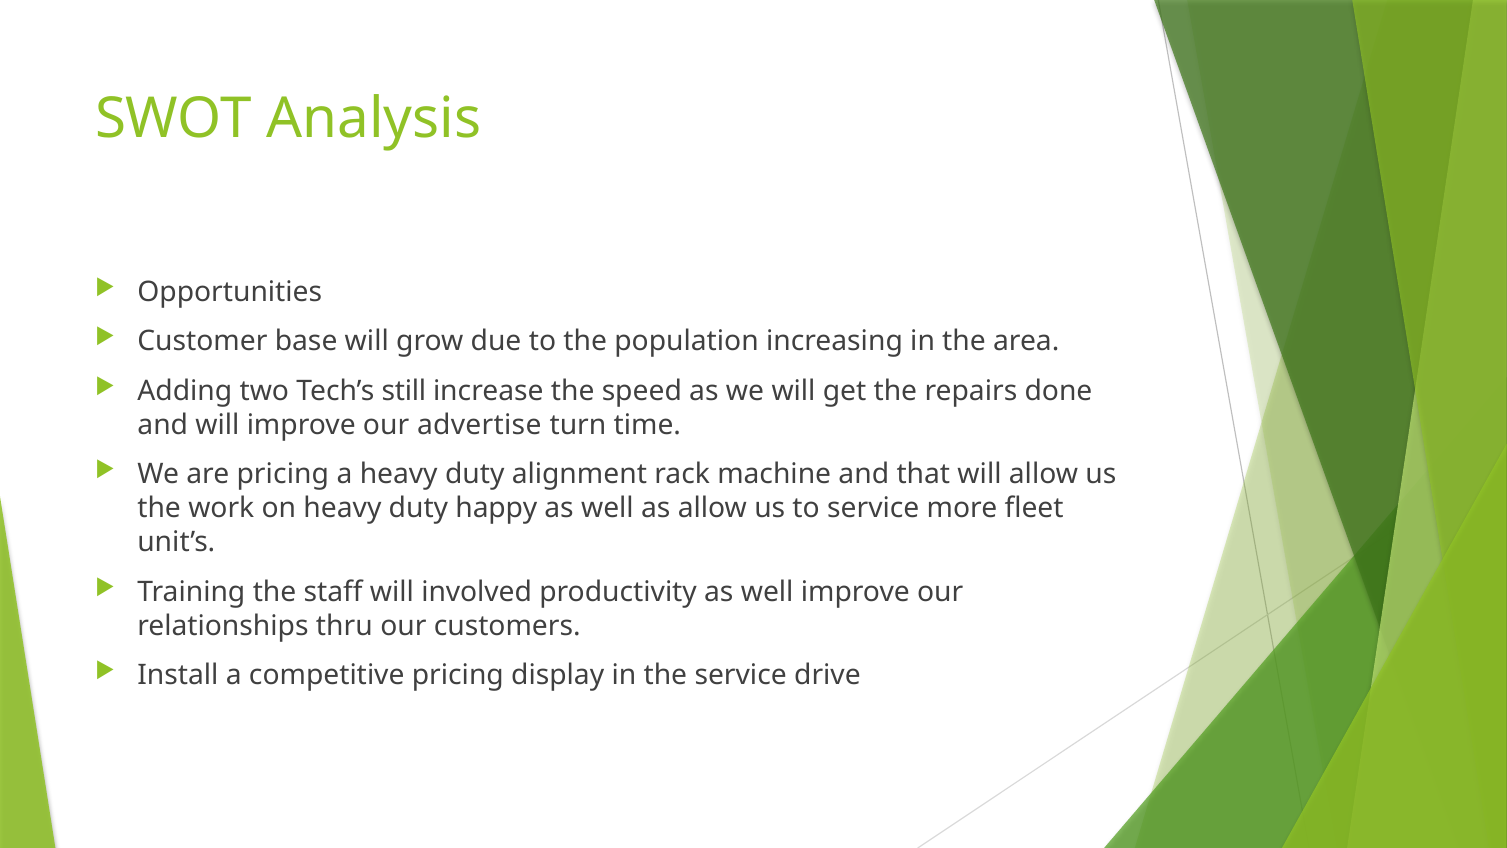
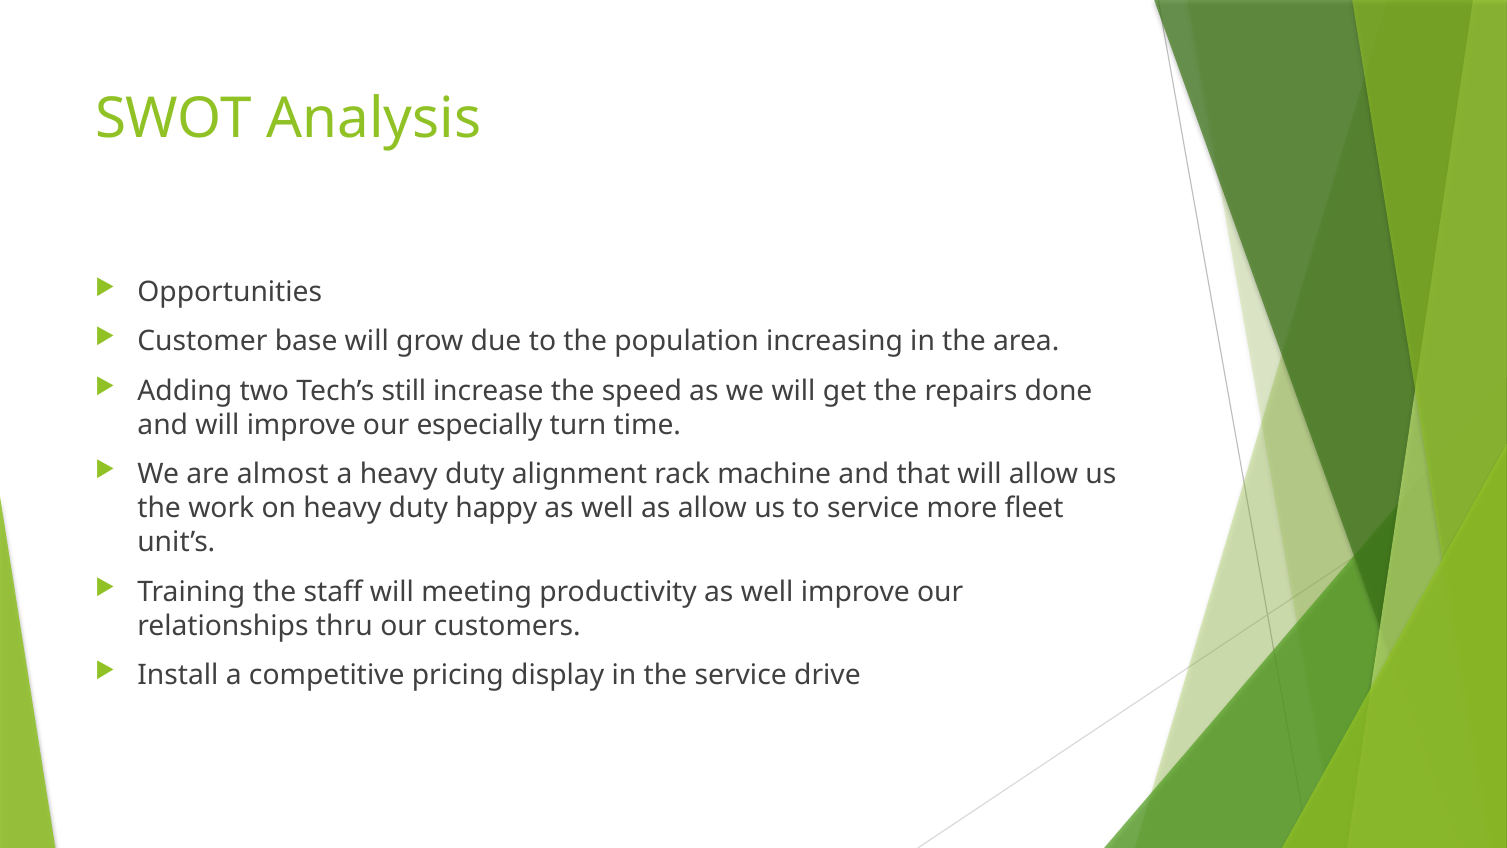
advertise: advertise -> especially (480, 425)
are pricing: pricing -> almost (283, 474)
involved: involved -> meeting (477, 592)
